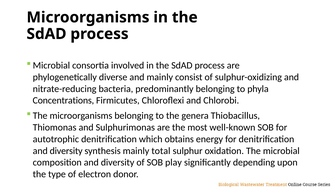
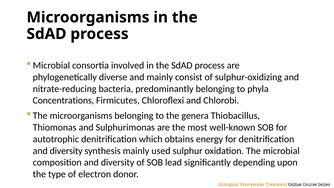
total: total -> used (161, 151)
play: play -> lead (174, 162)
